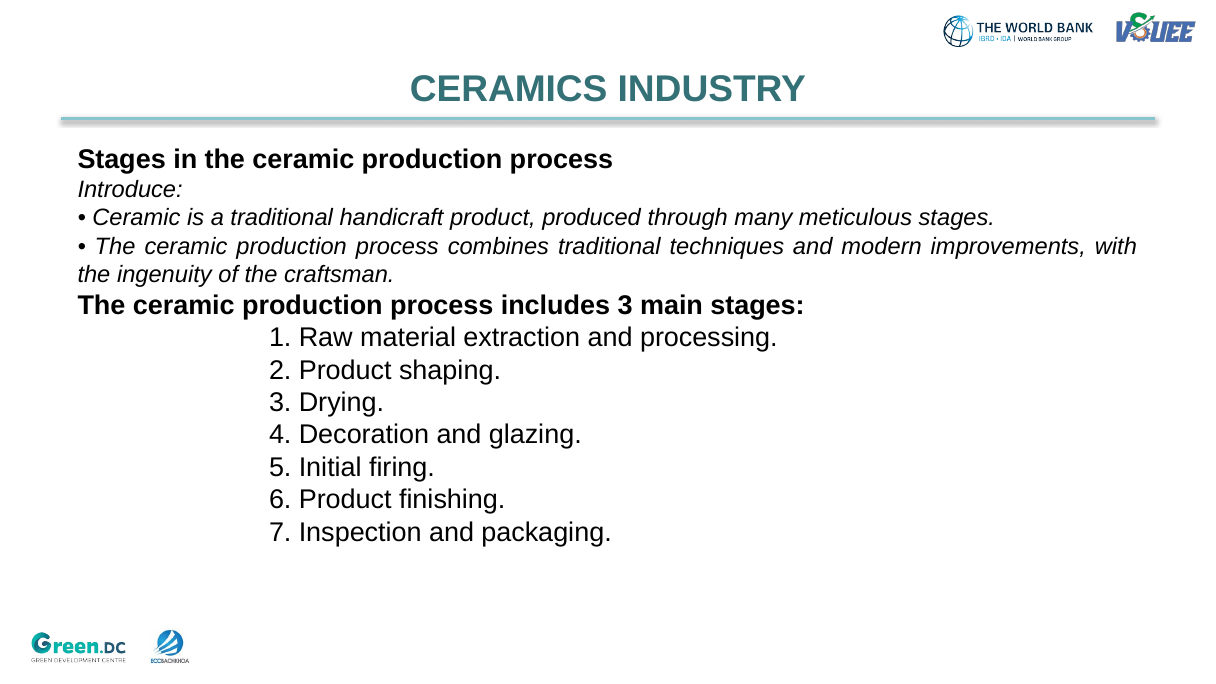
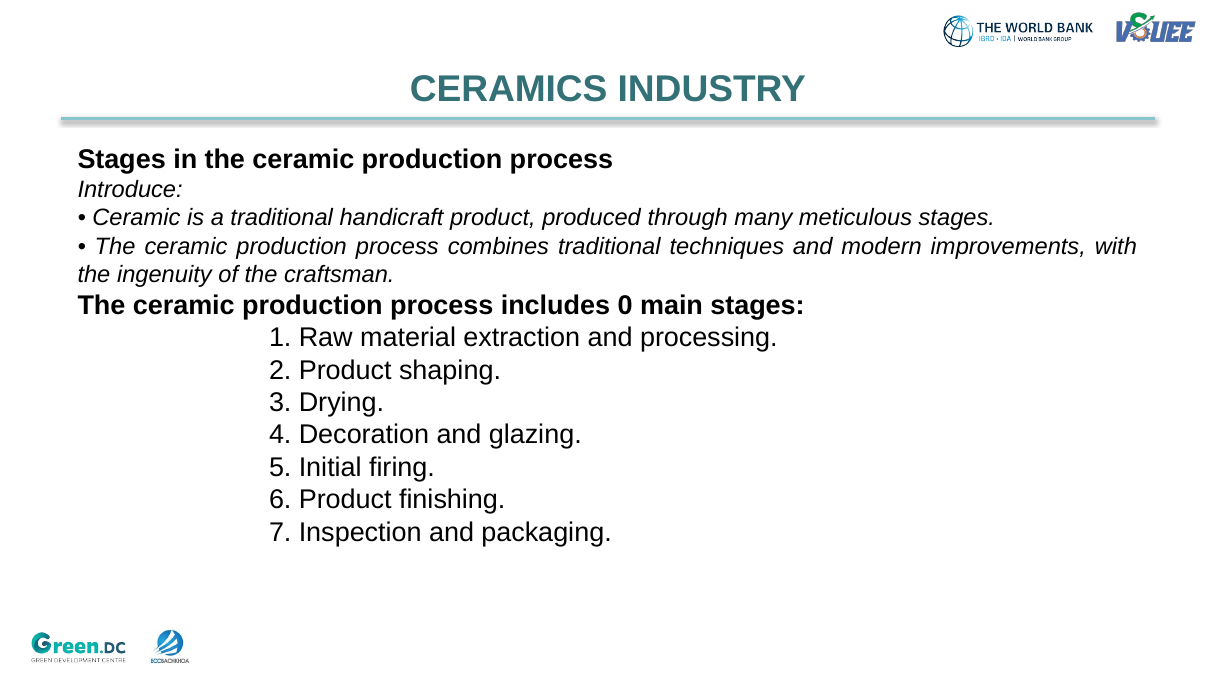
includes 3: 3 -> 0 (625, 305)
